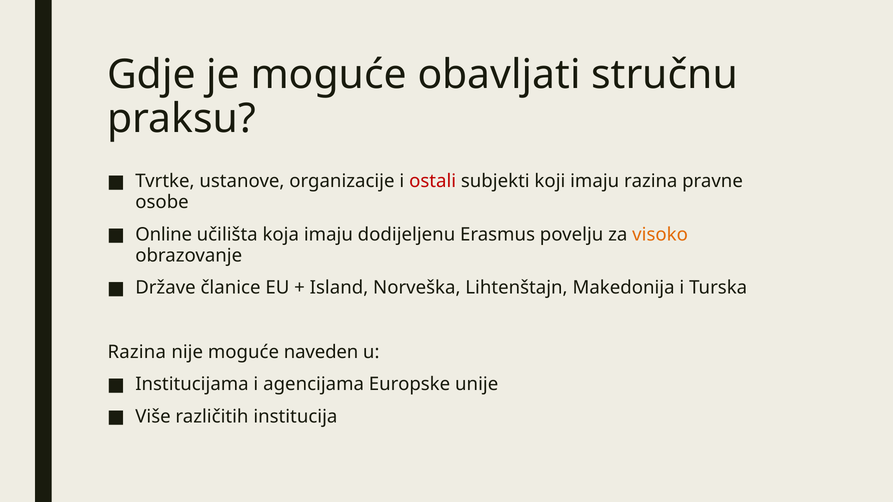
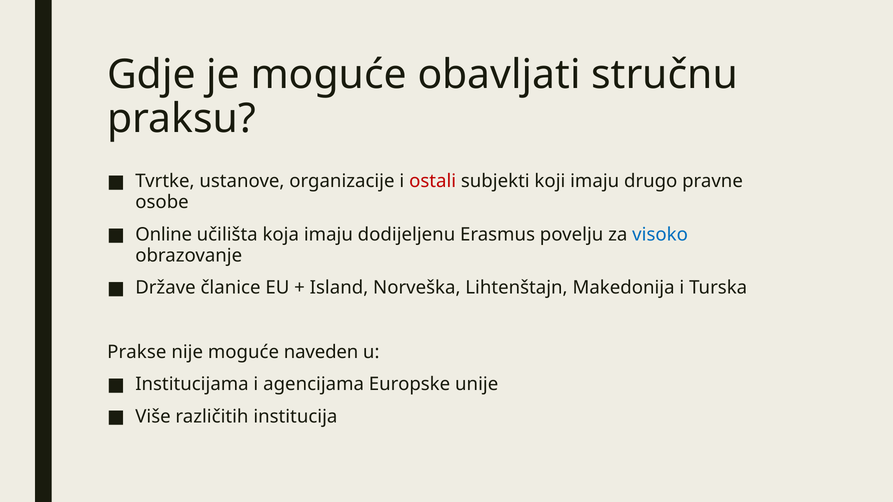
imaju razina: razina -> drugo (651, 181)
visoko colour: orange -> blue (660, 235)
Razina: Razina -> Prakse (137, 352)
